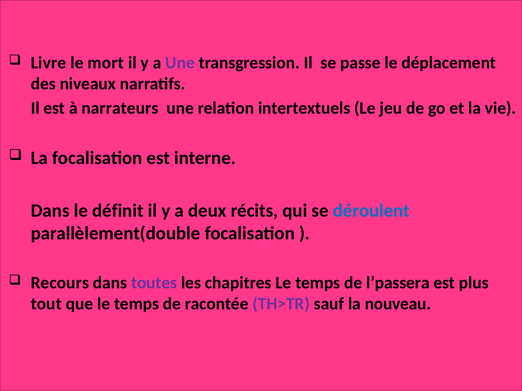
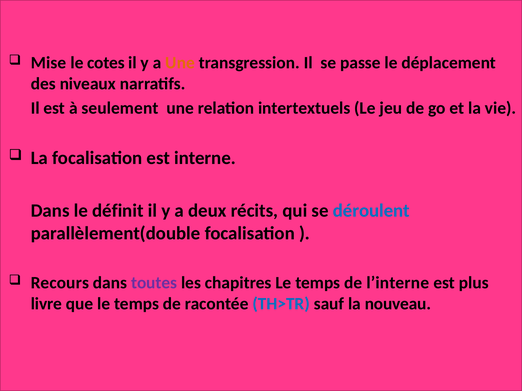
Livre: Livre -> Mise (49, 63)
mort: mort -> cotes (106, 63)
Une colour: purple -> orange (180, 63)
narrateurs: narrateurs -> seulement (120, 108)
l’passera: l’passera -> l’interne (398, 283)
tout: tout -> livre (46, 304)
TH>TR colour: purple -> blue (281, 304)
